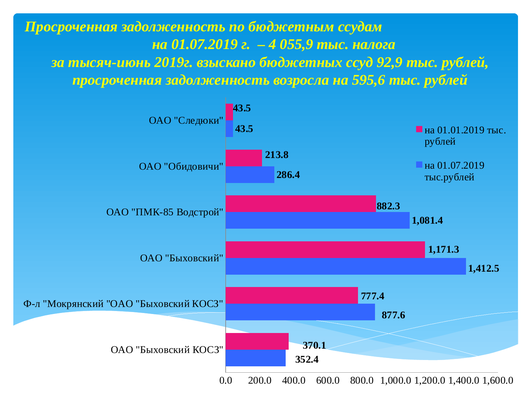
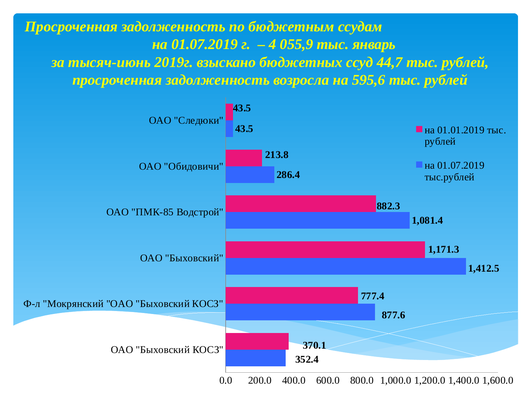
налога: налога -> январь (374, 44)
92,9: 92,9 -> 44,7 (390, 62)
